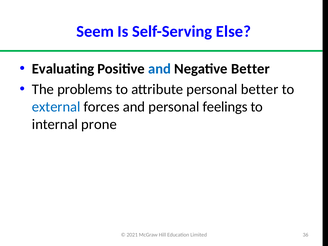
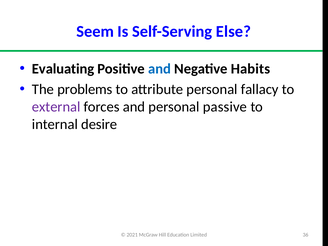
Negative Better: Better -> Habits (250, 69)
personal better: better -> fallacy (260, 89)
external colour: blue -> purple (56, 107)
feelings: feelings -> passive (225, 107)
prone: prone -> desire (99, 124)
